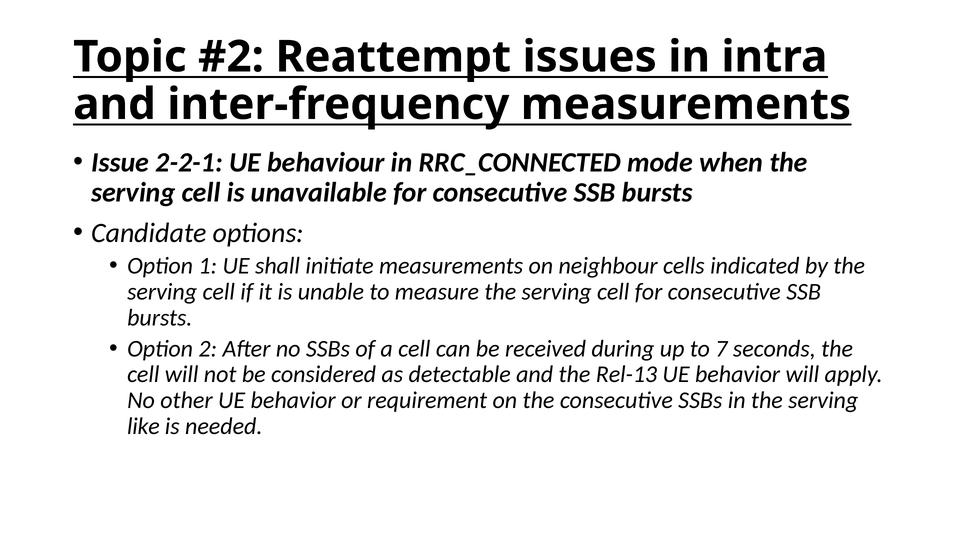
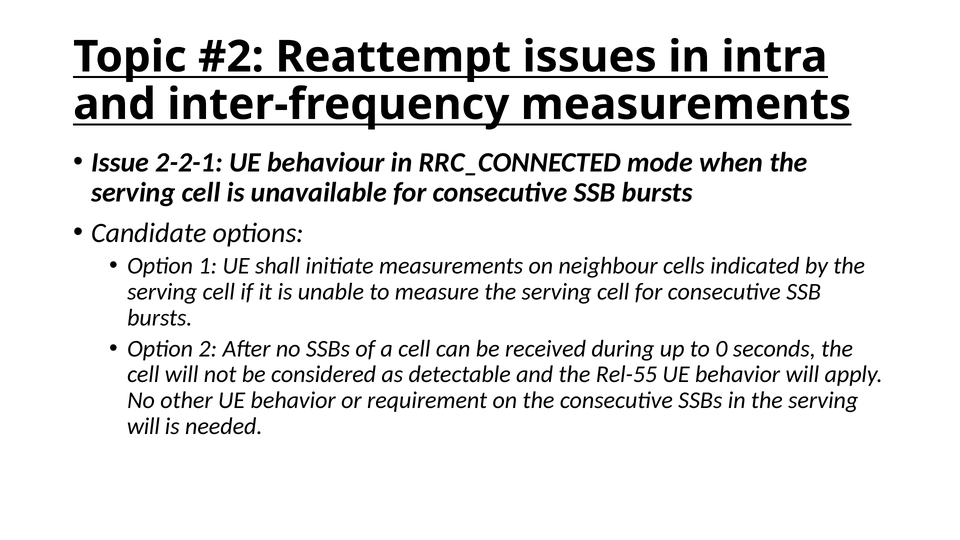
7: 7 -> 0 (721, 349)
Rel-13: Rel-13 -> Rel-55 (626, 375)
like: like -> will (143, 426)
